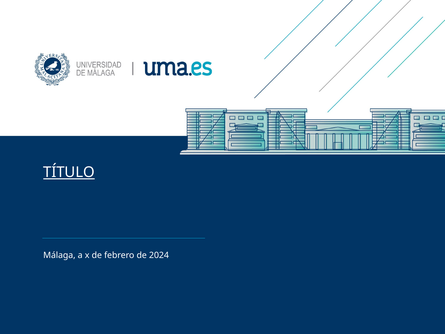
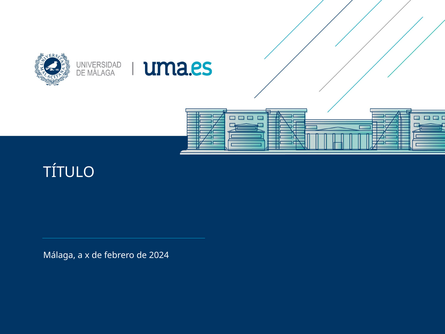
TÍTULO underline: present -> none (69, 172)
